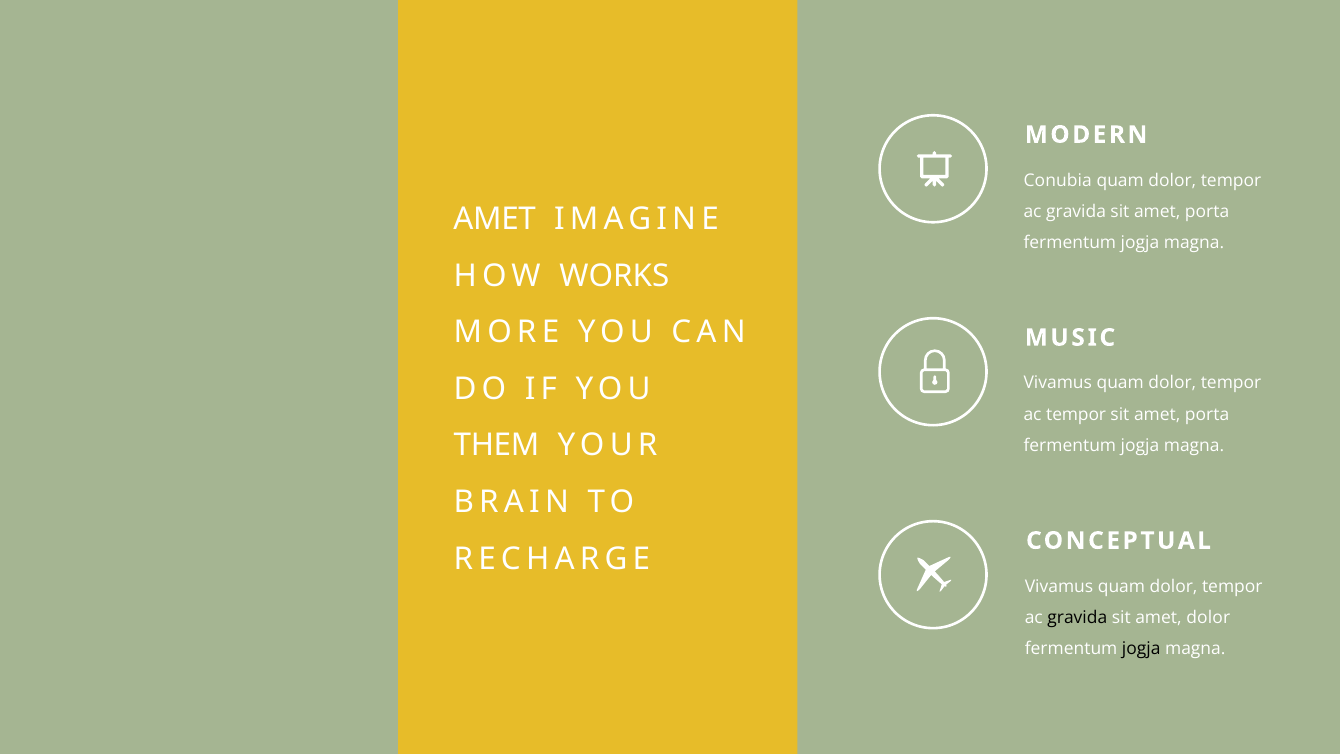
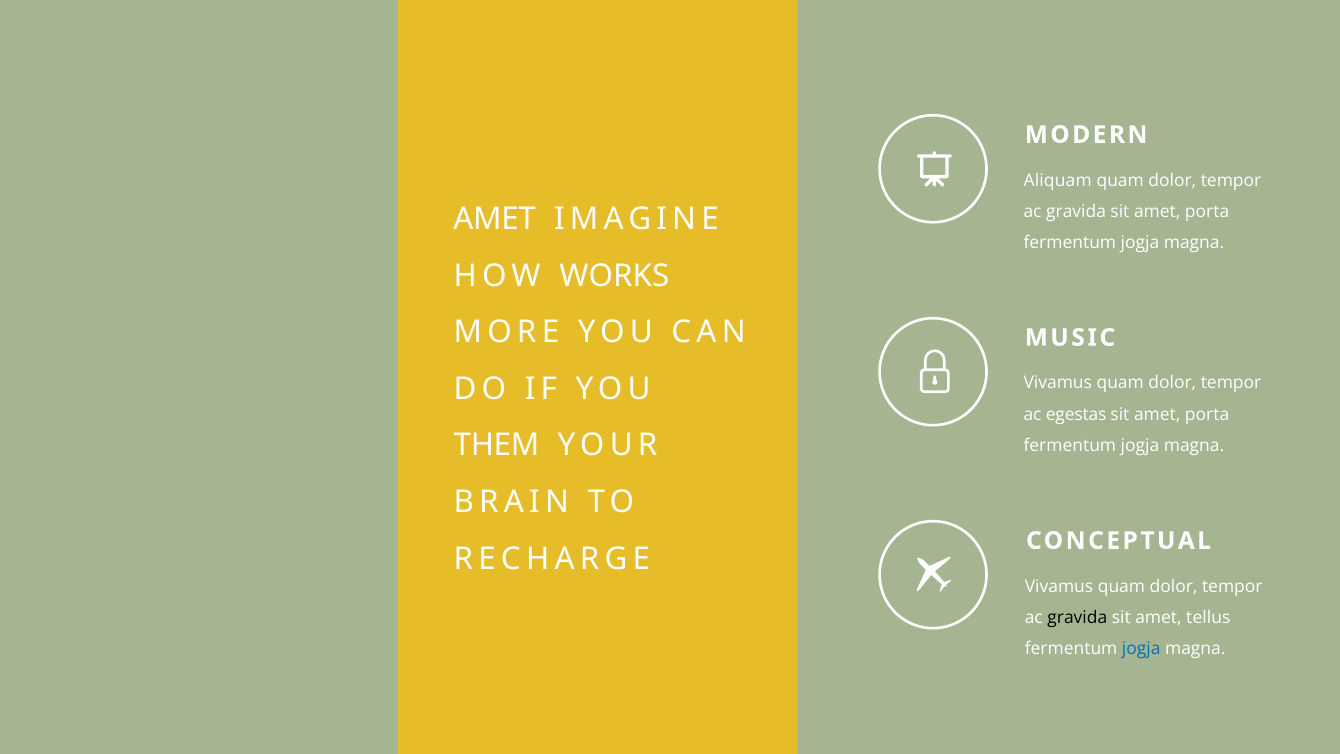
Conubia: Conubia -> Aliquam (1058, 180)
ac tempor: tempor -> egestas (1076, 414)
amet dolor: dolor -> tellus (1208, 617)
jogja colour: black -> blue (1141, 649)
